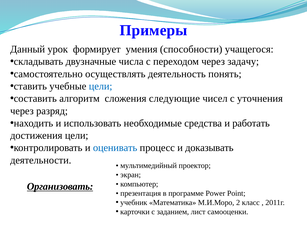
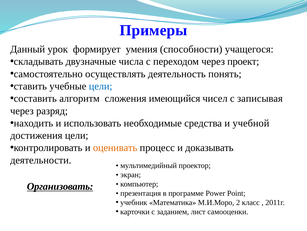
задачу: задачу -> проект (243, 61)
следующие: следующие -> имеющийся (175, 98)
уточнения: уточнения -> записывая (260, 98)
работать: работать -> учебной (251, 123)
оценивать colour: blue -> orange (115, 147)
